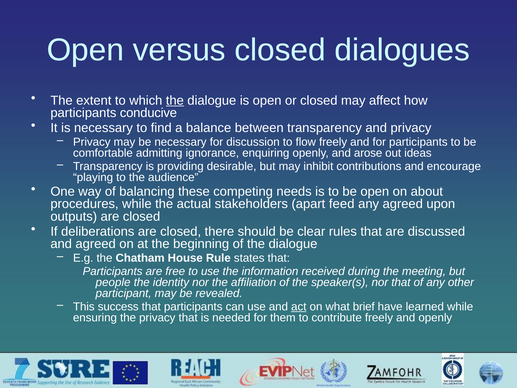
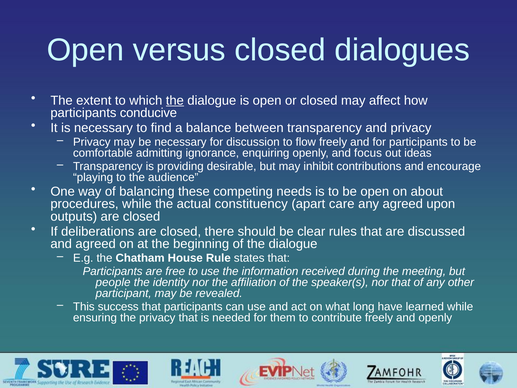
arose: arose -> focus (368, 153)
stakeholders: stakeholders -> constituency (251, 204)
feed: feed -> care (342, 204)
act underline: present -> none (299, 307)
brief: brief -> long (364, 307)
